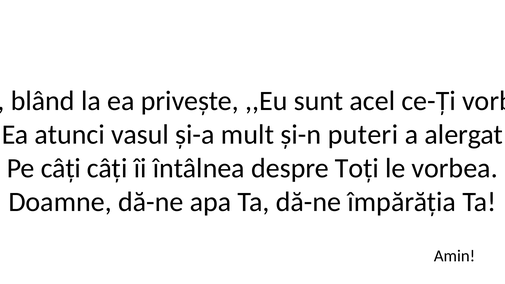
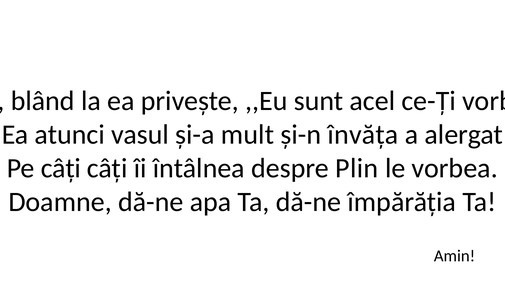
puteri: puteri -> învăța (363, 135)
Toți: Toți -> Plin (357, 168)
